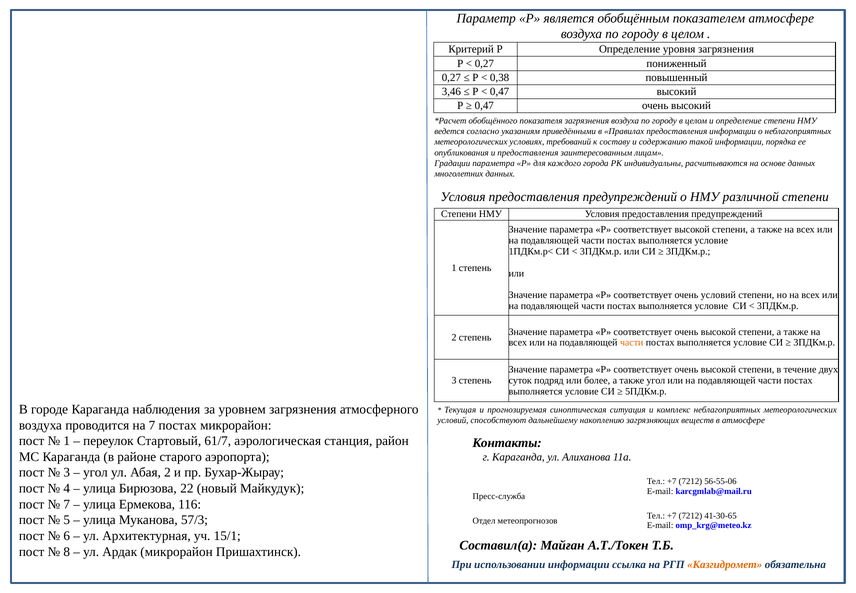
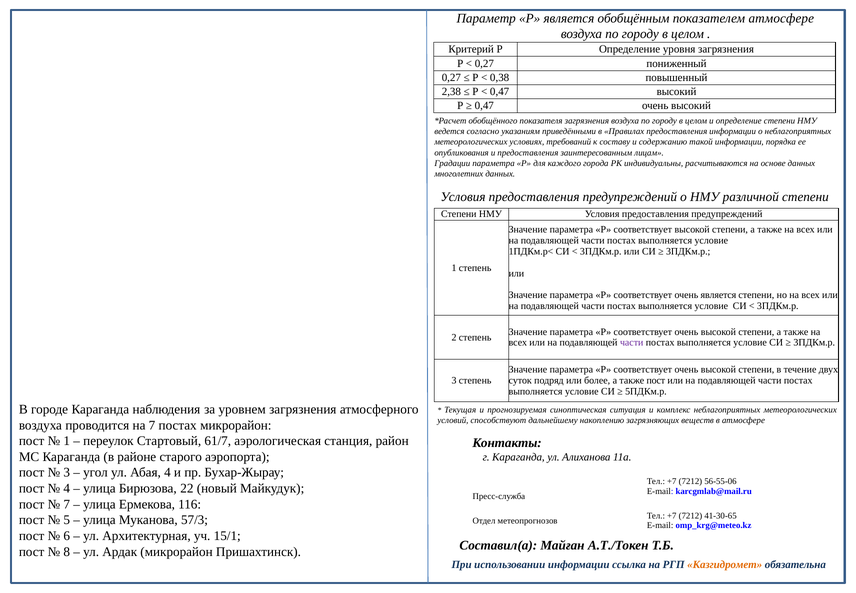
3,46: 3,46 -> 2,38 (451, 92)
очень условий: условий -> является (718, 295)
части colour: orange -> purple (632, 343)
также угол: угол -> пост (656, 380)
Абая 2: 2 -> 4 (167, 472)
